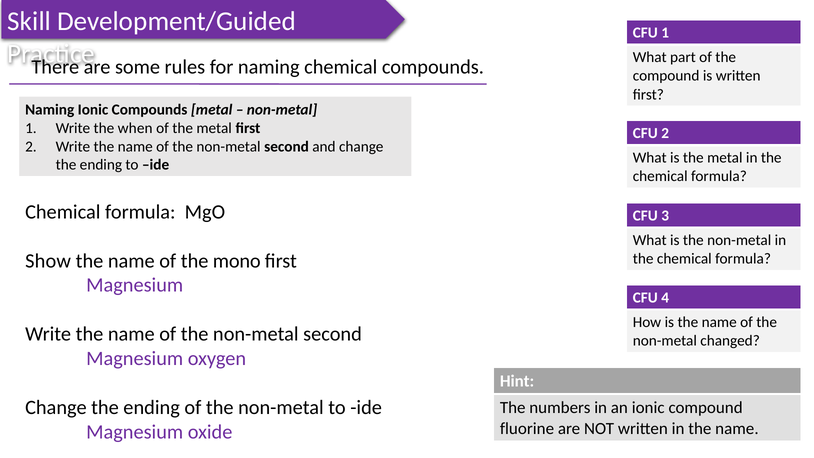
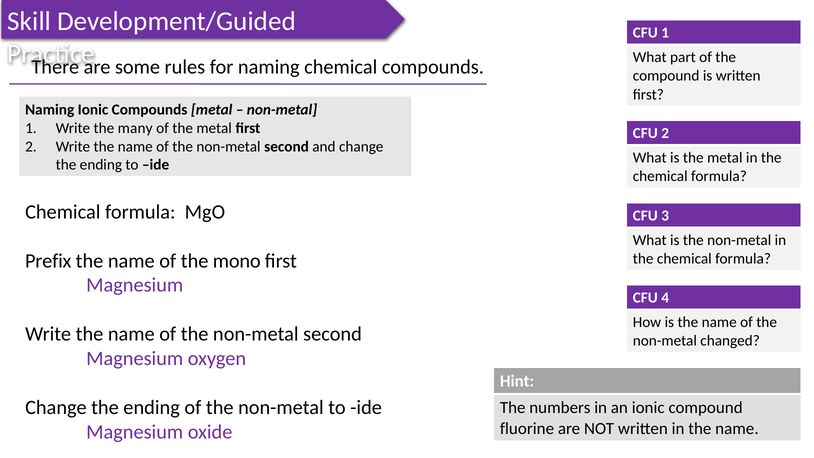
when: when -> many (135, 128)
Show: Show -> Prefix (48, 261)
